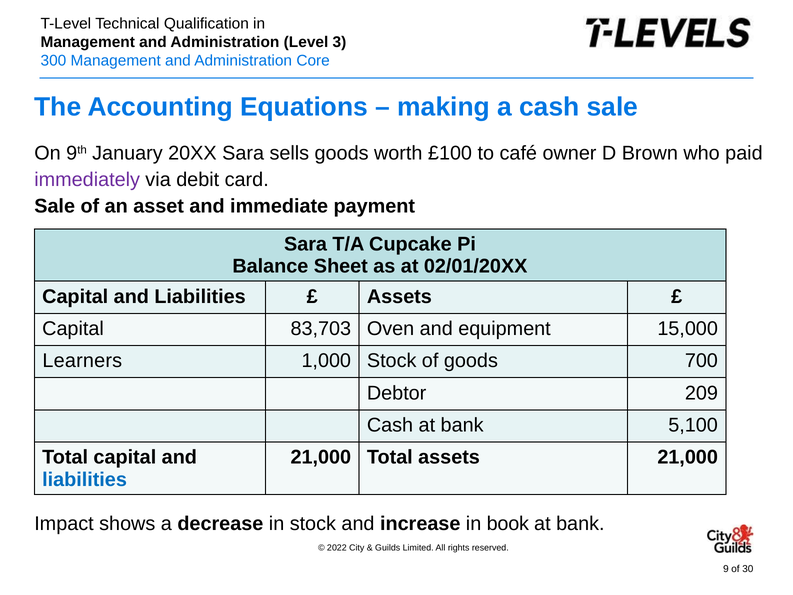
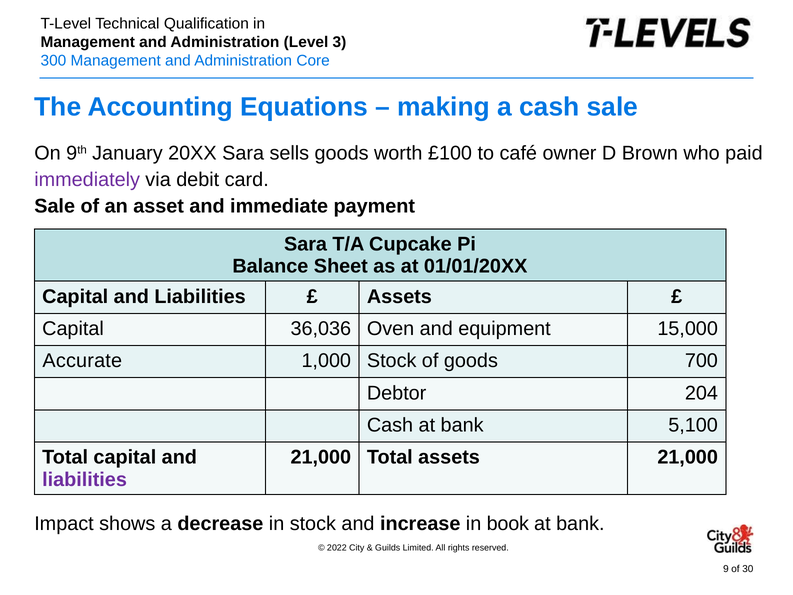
02/01/20XX: 02/01/20XX -> 01/01/20XX (476, 266)
83,703: 83,703 -> 36,036 (321, 329)
Learners: Learners -> Accurate (82, 361)
209: 209 -> 204 (701, 393)
liabilities colour: blue -> purple (85, 479)
